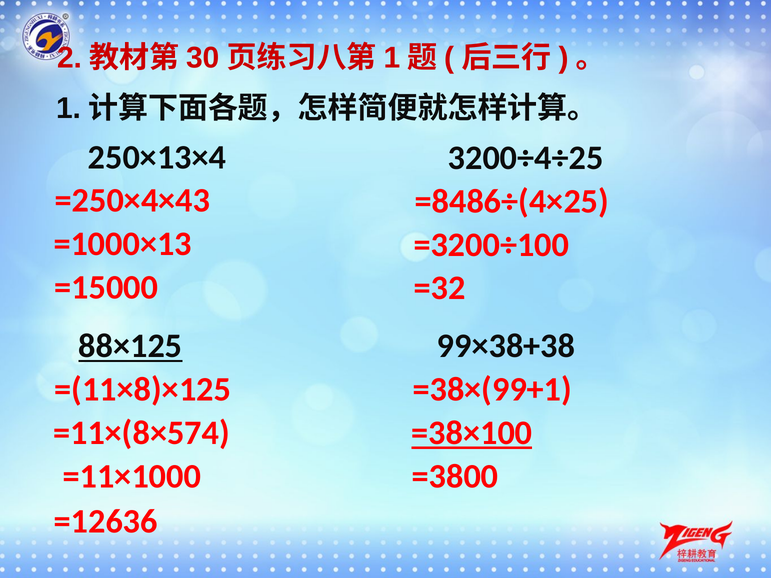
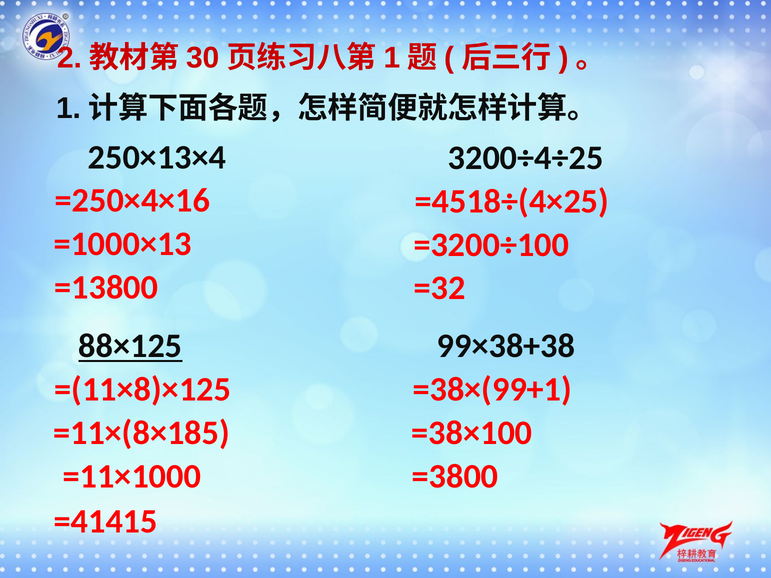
=250×4×43: =250×4×43 -> =250×4×16 (133, 201)
=8486÷(4×25: =8486÷(4×25 -> =4518÷(4×25 (512, 201)
=15000: =15000 -> =13800 (106, 287)
=11×(8×574: =11×(8×574 -> =11×(8×185 (141, 433)
=38×100 underline: present -> none (472, 433)
=12636: =12636 -> =41415 (106, 522)
